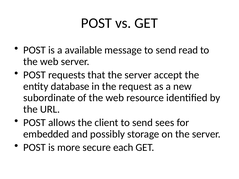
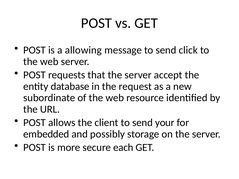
available: available -> allowing (83, 50)
read: read -> click (188, 50)
sees: sees -> your (165, 123)
